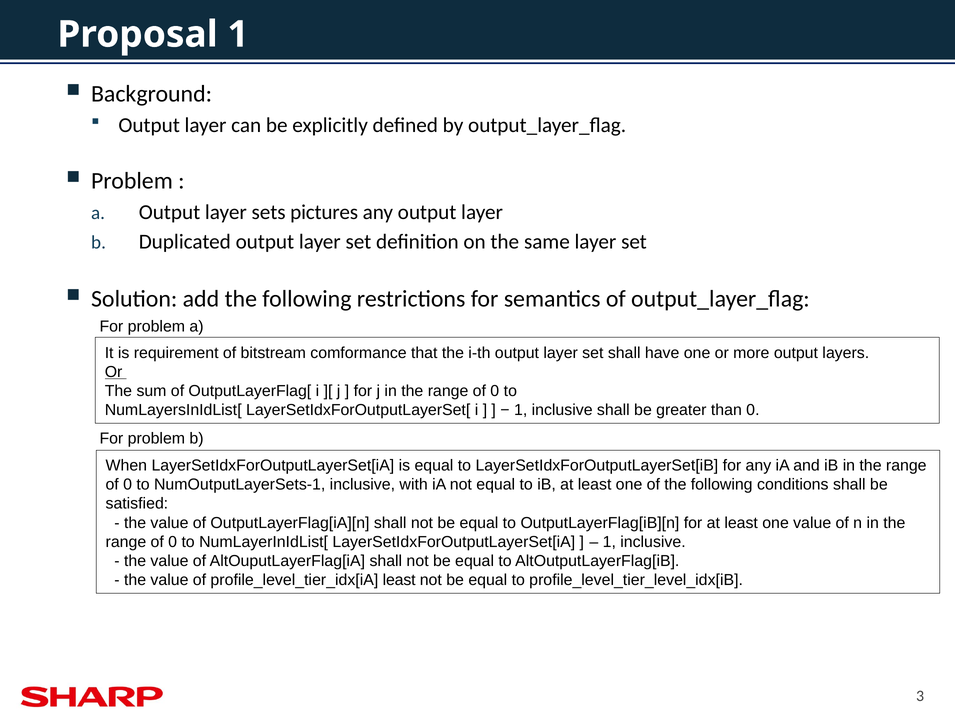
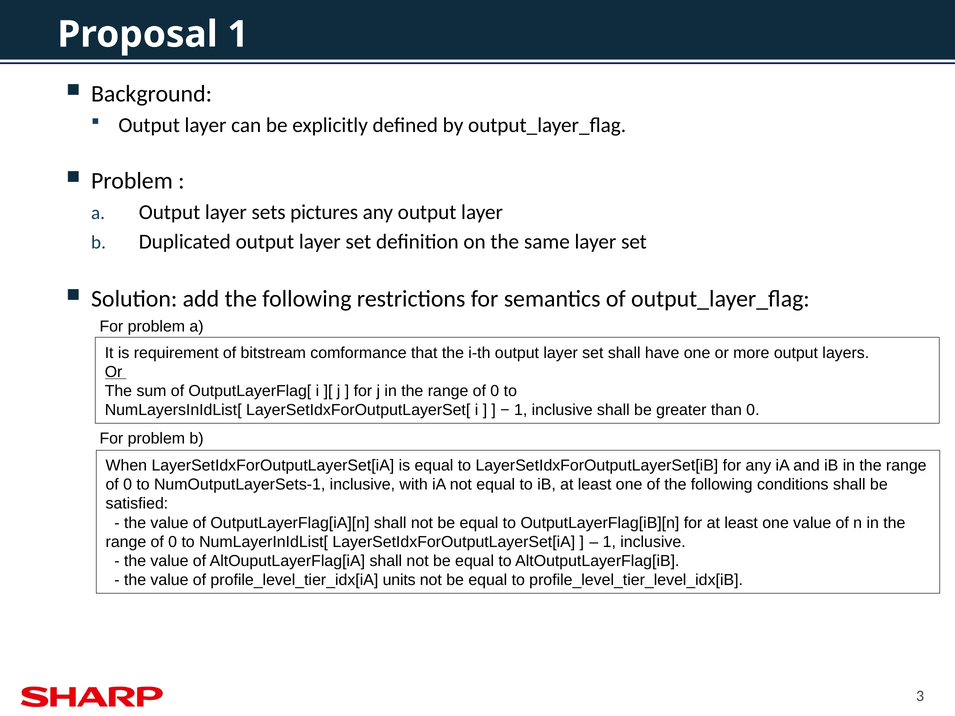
profile_level_tier_idx[iA least: least -> units (399, 580)
